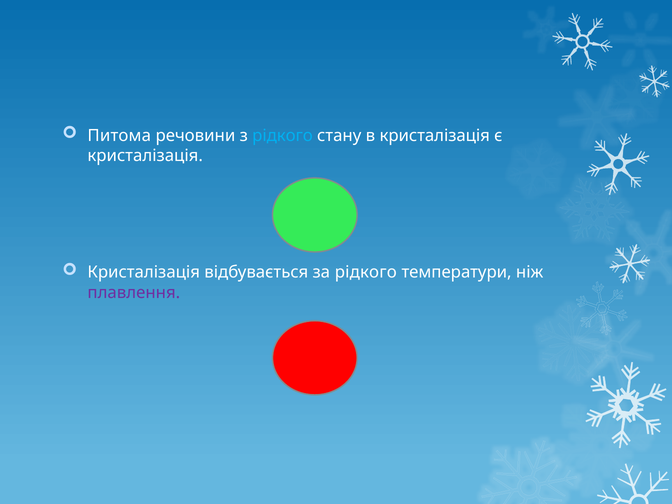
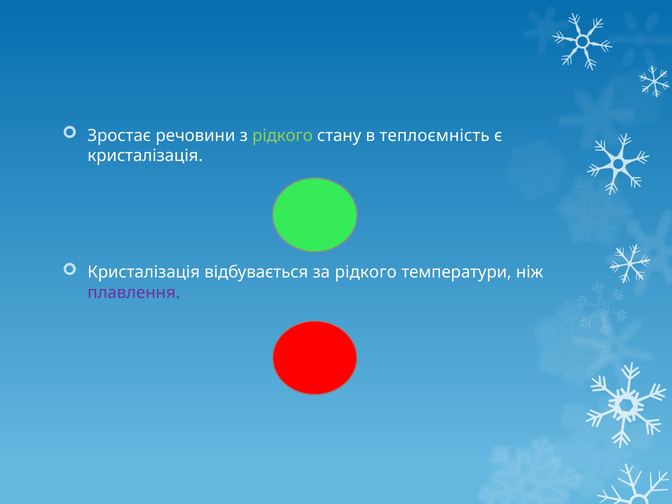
Питома: Питома -> Зростає (119, 136)
рідкого colour: light blue -> light green (283, 136)
в кристалізація: кристалізація -> теплоємність (435, 136)
